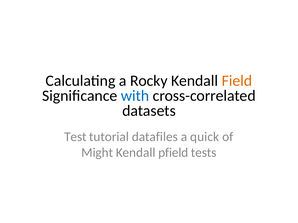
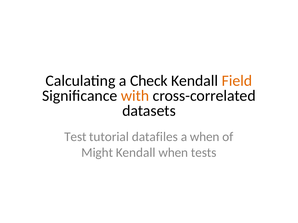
Rocky: Rocky -> Check (149, 81)
with colour: blue -> orange (135, 96)
a quick: quick -> when (205, 137)
Kendall pfield: pfield -> when (173, 153)
